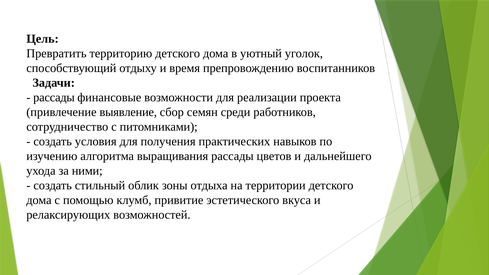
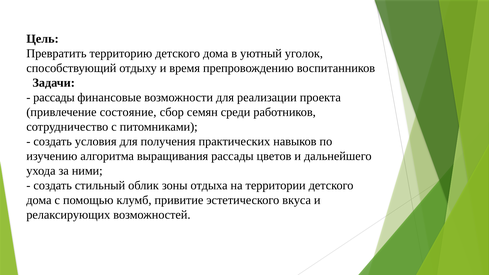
выявление: выявление -> состояние (128, 112)
